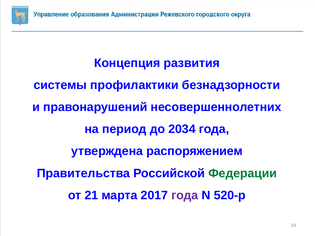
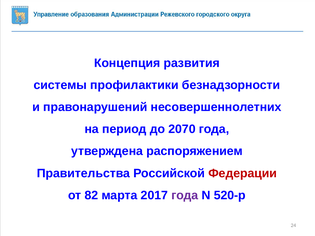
2034: 2034 -> 2070 (182, 129)
Федерации colour: green -> red (243, 173)
21: 21 -> 82 (91, 195)
